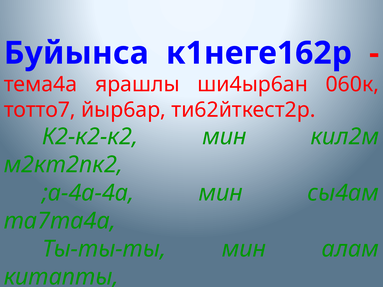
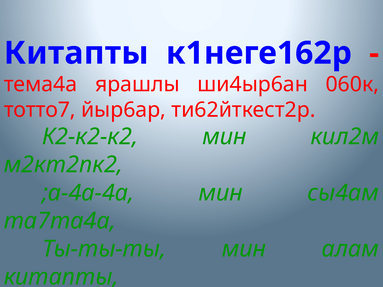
Буйынса: Буйынса -> Китапты (76, 53)
